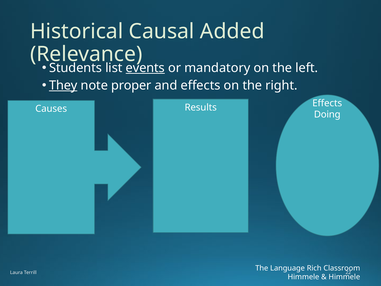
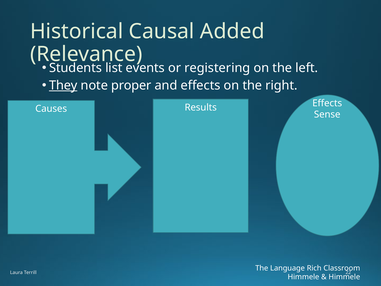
events underline: present -> none (145, 68)
mandatory: mandatory -> registering (217, 68)
Doing: Doing -> Sense (327, 114)
